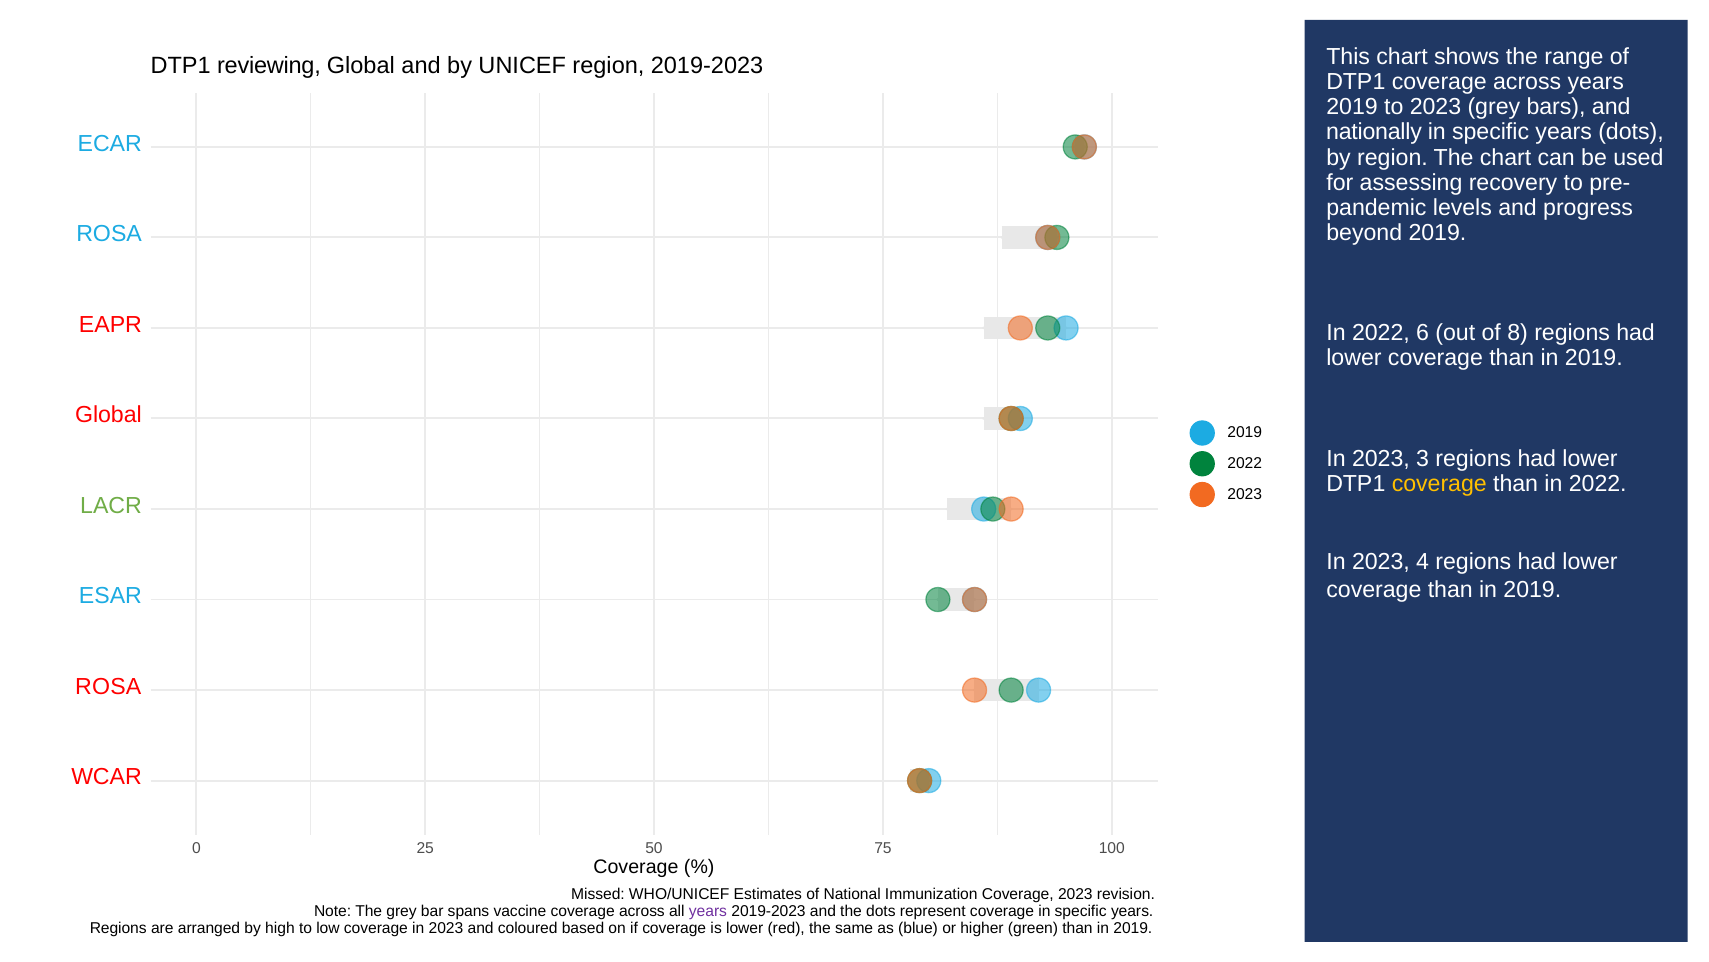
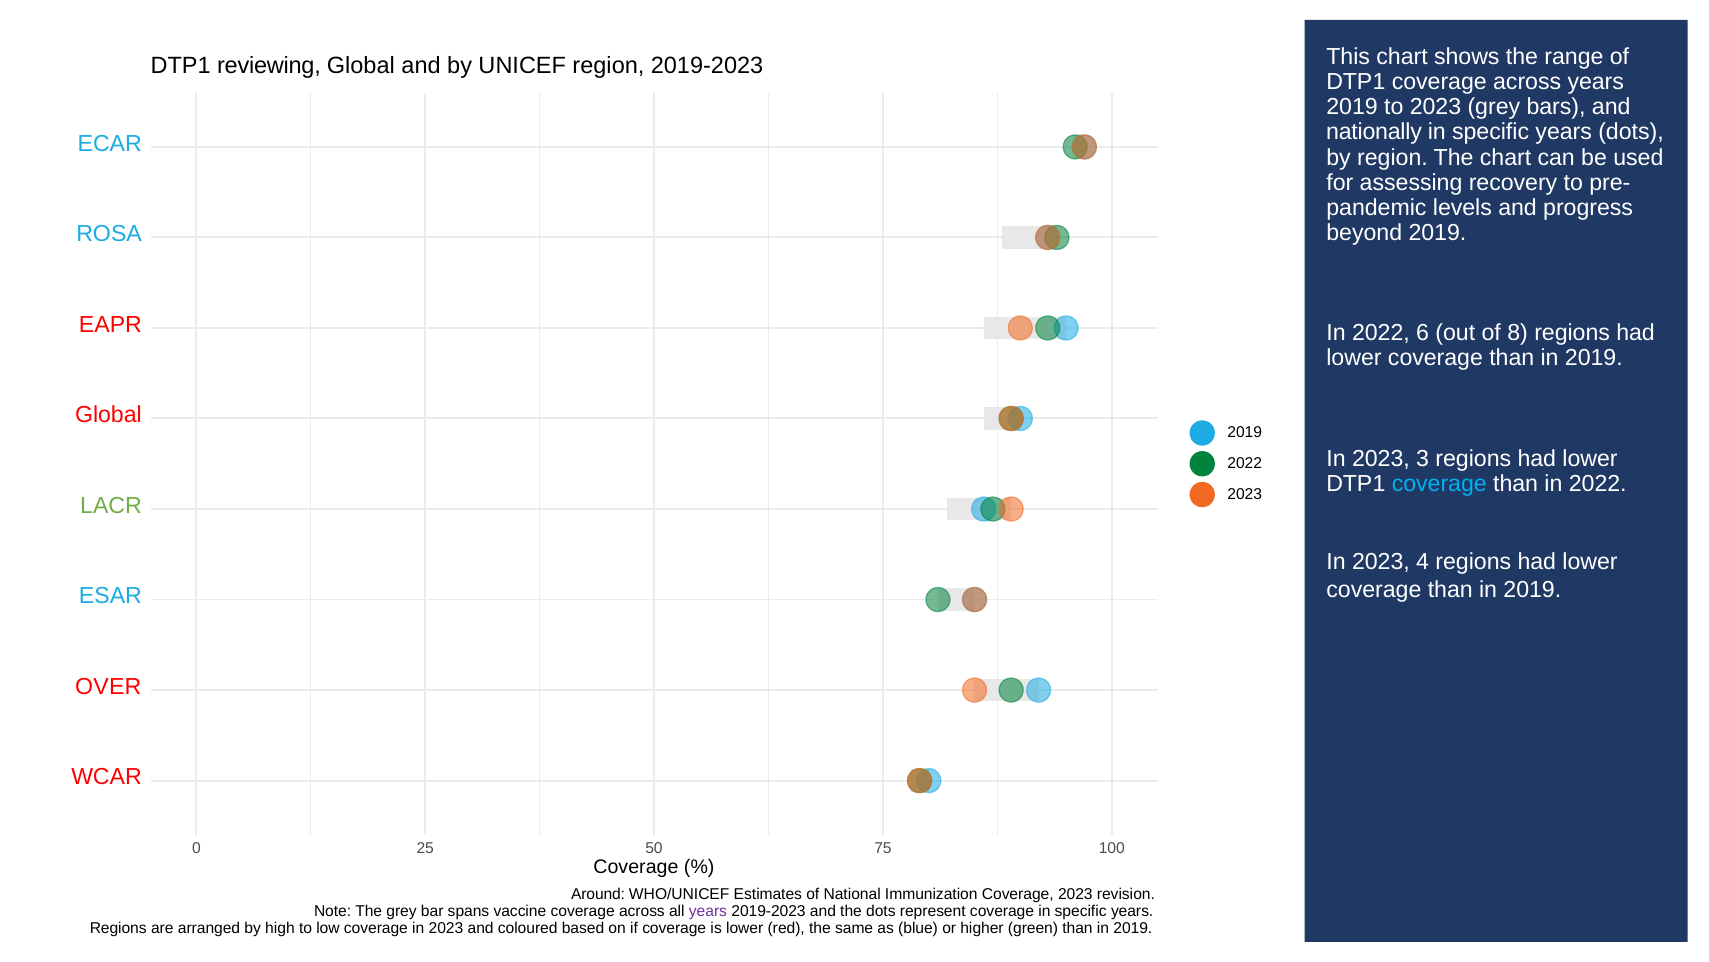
coverage colour: yellow -> light blue (1439, 483)
ROSA: ROSA -> OVER (108, 686)
Missed: Missed -> Around (598, 894)
